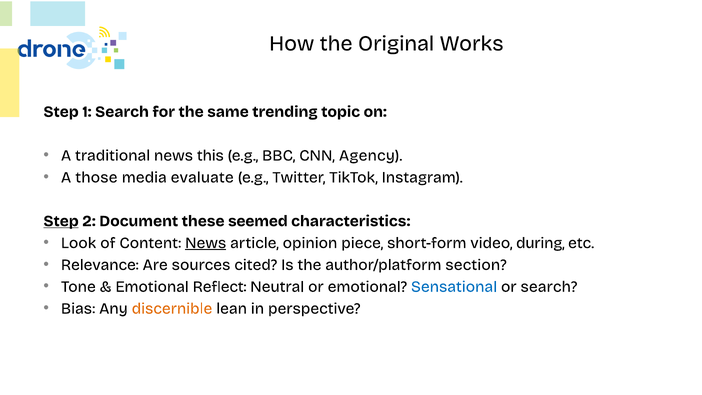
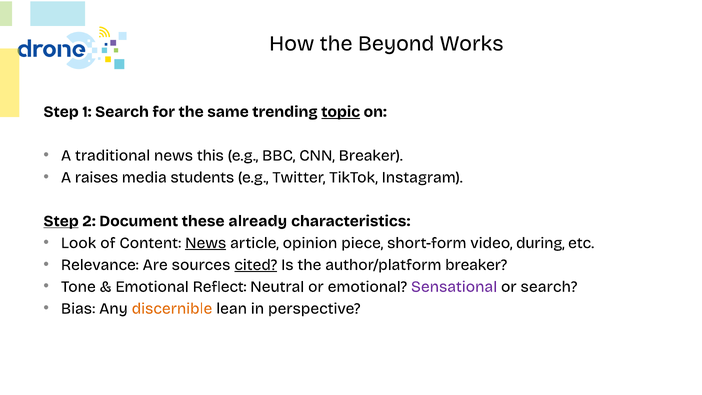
Original: Original -> Beyond (396, 43)
topic underline: none -> present (341, 112)
CNN Agency: Agency -> Breaker (371, 155)
those: those -> raises (97, 177)
evaluate: evaluate -> students (202, 177)
seemed: seemed -> already (258, 221)
cited underline: none -> present (256, 265)
author/platform section: section -> breaker (476, 265)
Sensational colour: blue -> purple (454, 287)
